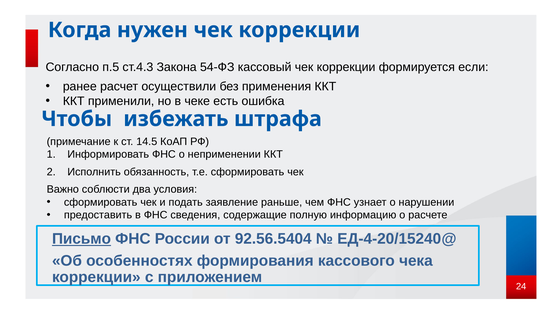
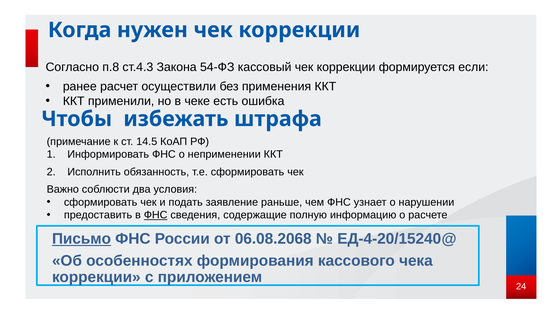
п.5: п.5 -> п.8 (111, 67)
ФНС underline: none -> present (156, 215)
92.56.5404: 92.56.5404 -> 06.08.2068 (273, 239)
